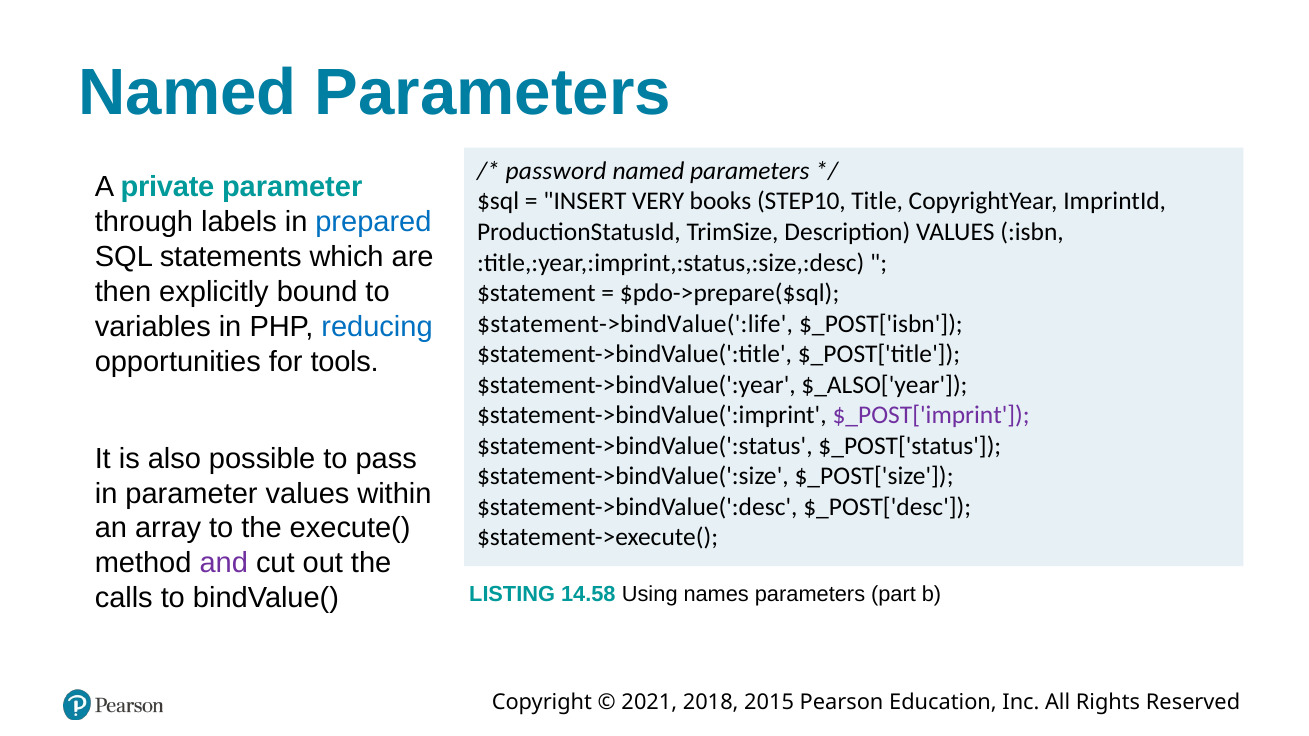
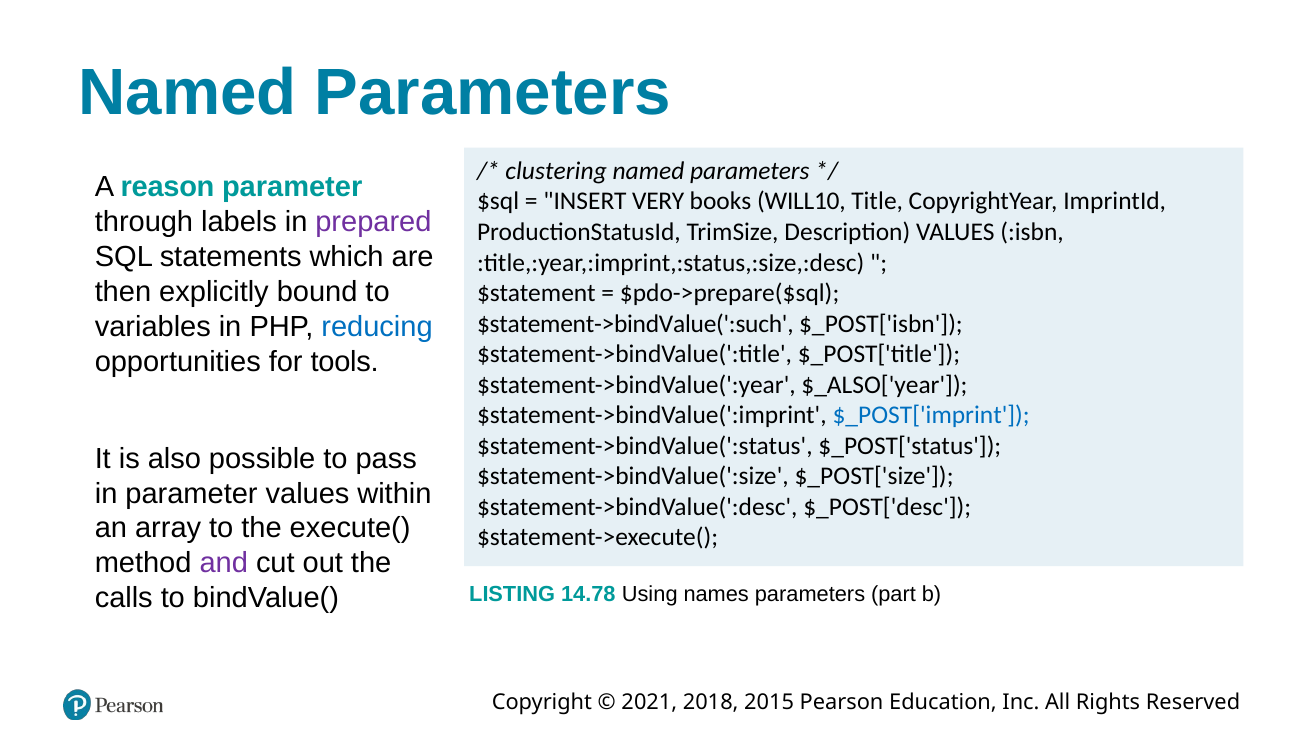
password: password -> clustering (556, 171)
private: private -> reason (168, 187)
STEP10: STEP10 -> WILL10 (801, 202)
prepared colour: blue -> purple (373, 222)
$statement->bindValue(':life: $statement->bindValue(':life -> $statement->bindValue(':such (635, 324)
$_POST['imprint colour: purple -> blue (931, 416)
14.58: 14.58 -> 14.78 (588, 594)
